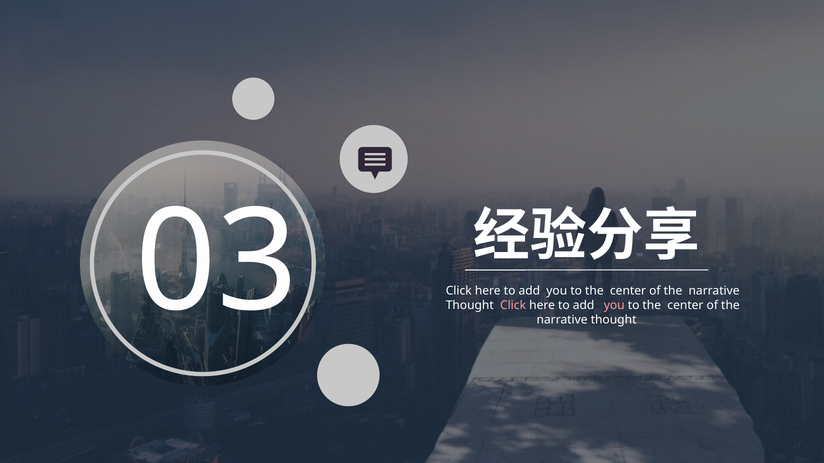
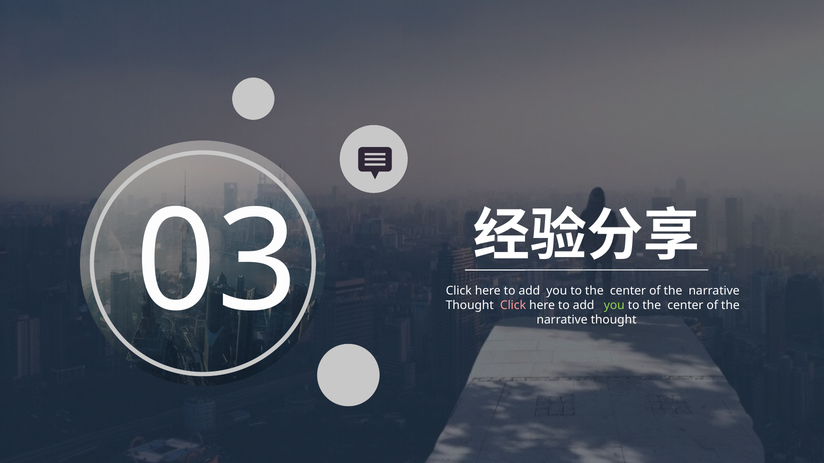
you colour: pink -> light green (614, 306)
